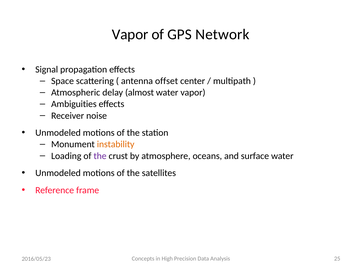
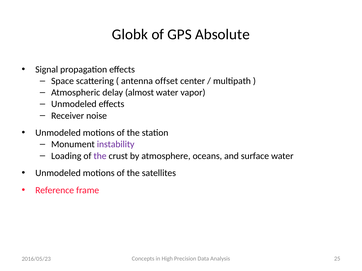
Vapor: Vapor -> Globk (130, 35)
Network: Network -> Absolute (222, 35)
Ambiguities: Ambiguities -> Unmodeled (74, 104)
instability colour: orange -> purple (116, 145)
